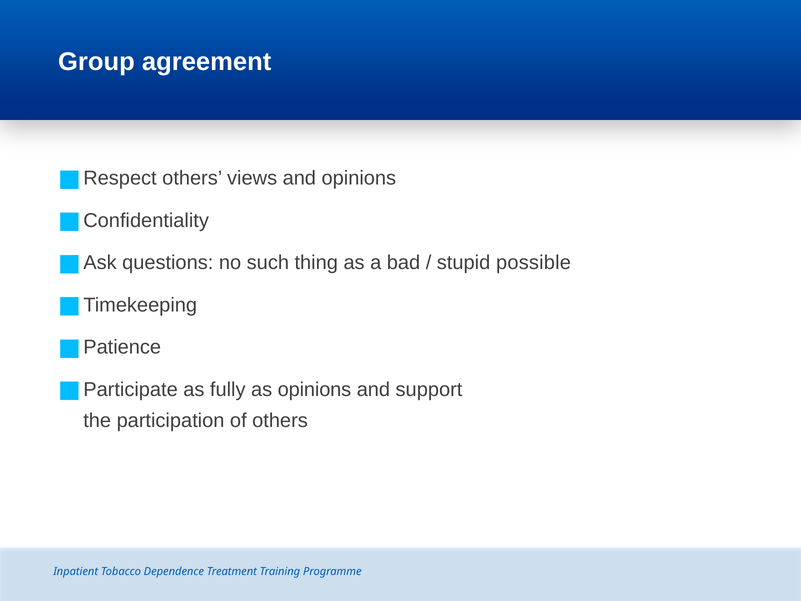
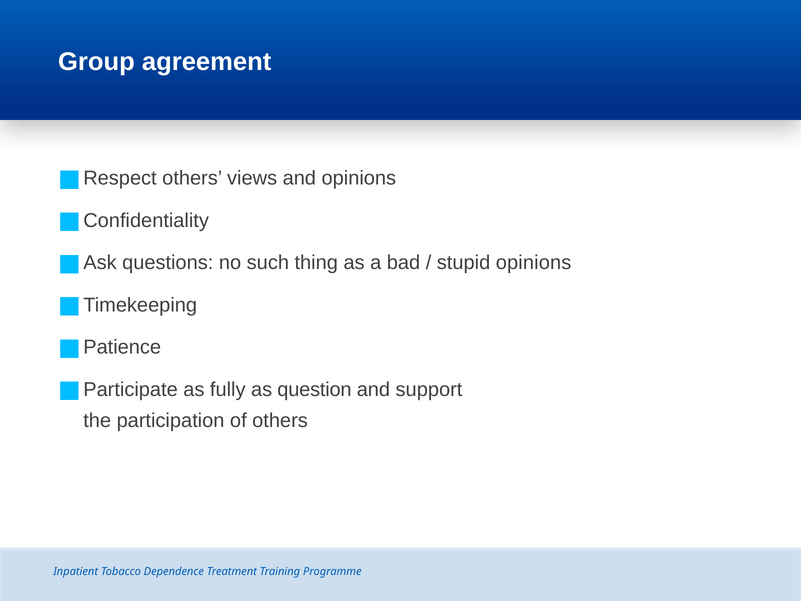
stupid possible: possible -> opinions (534, 263)
as opinions: opinions -> question (314, 389)
